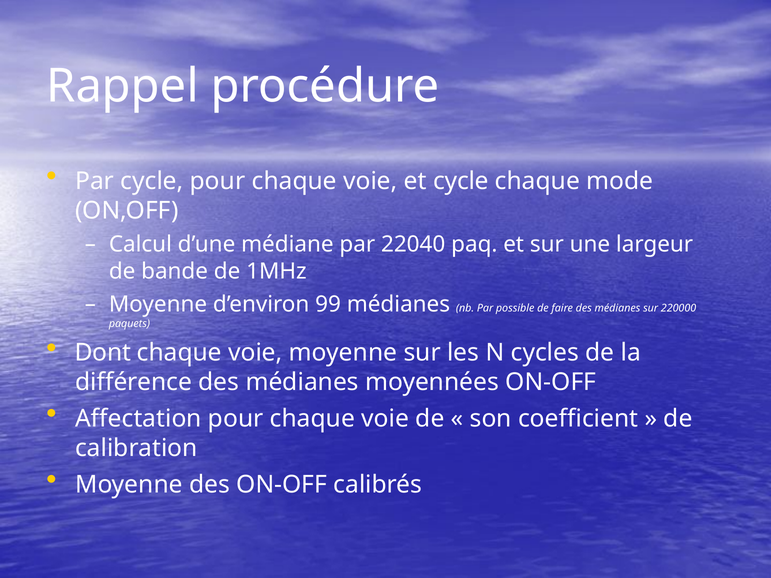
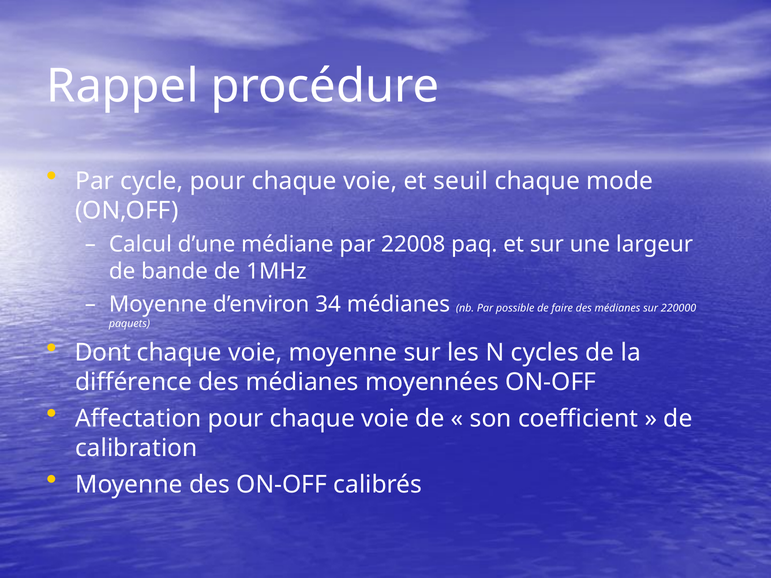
et cycle: cycle -> seuil (461, 181)
22040: 22040 -> 22008 (413, 245)
99: 99 -> 34 (328, 305)
